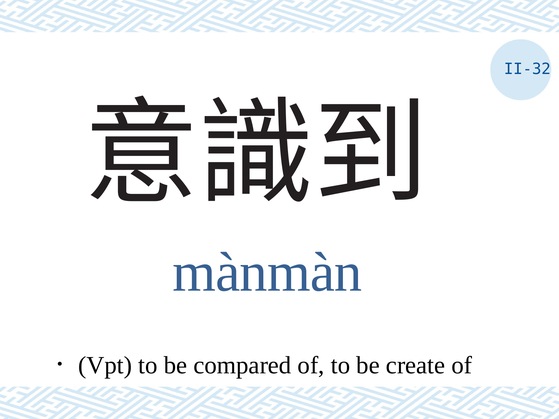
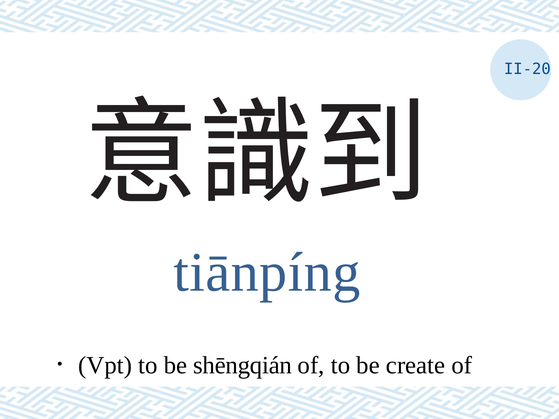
II-32: II-32 -> II-20 (527, 69)
mànmàn: mànmàn -> tiānpíng (267, 272)
compared: compared -> shēngqián (243, 365)
